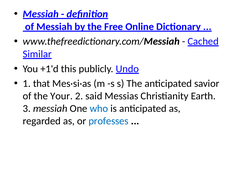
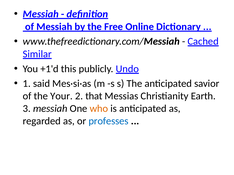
that: that -> said (42, 84)
said: said -> that (94, 96)
who colour: blue -> orange (99, 109)
